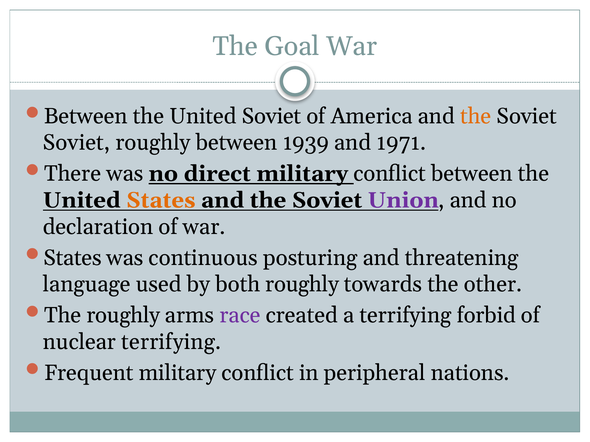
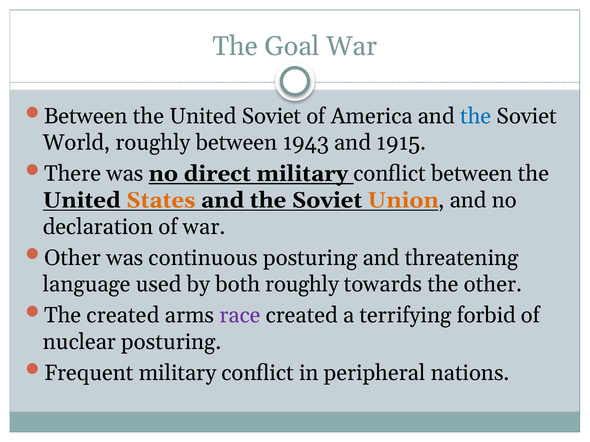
the colour: orange -> blue (476, 116)
Soviet: Soviet -> World (77, 143)
1939: 1939 -> 1943 (306, 143)
1971: 1971 -> 1915 (401, 143)
Union colour: purple -> orange (403, 200)
States: States -> Other (73, 258)
The roughly: roughly -> created (123, 316)
nuclear terrifying: terrifying -> posturing (171, 342)
